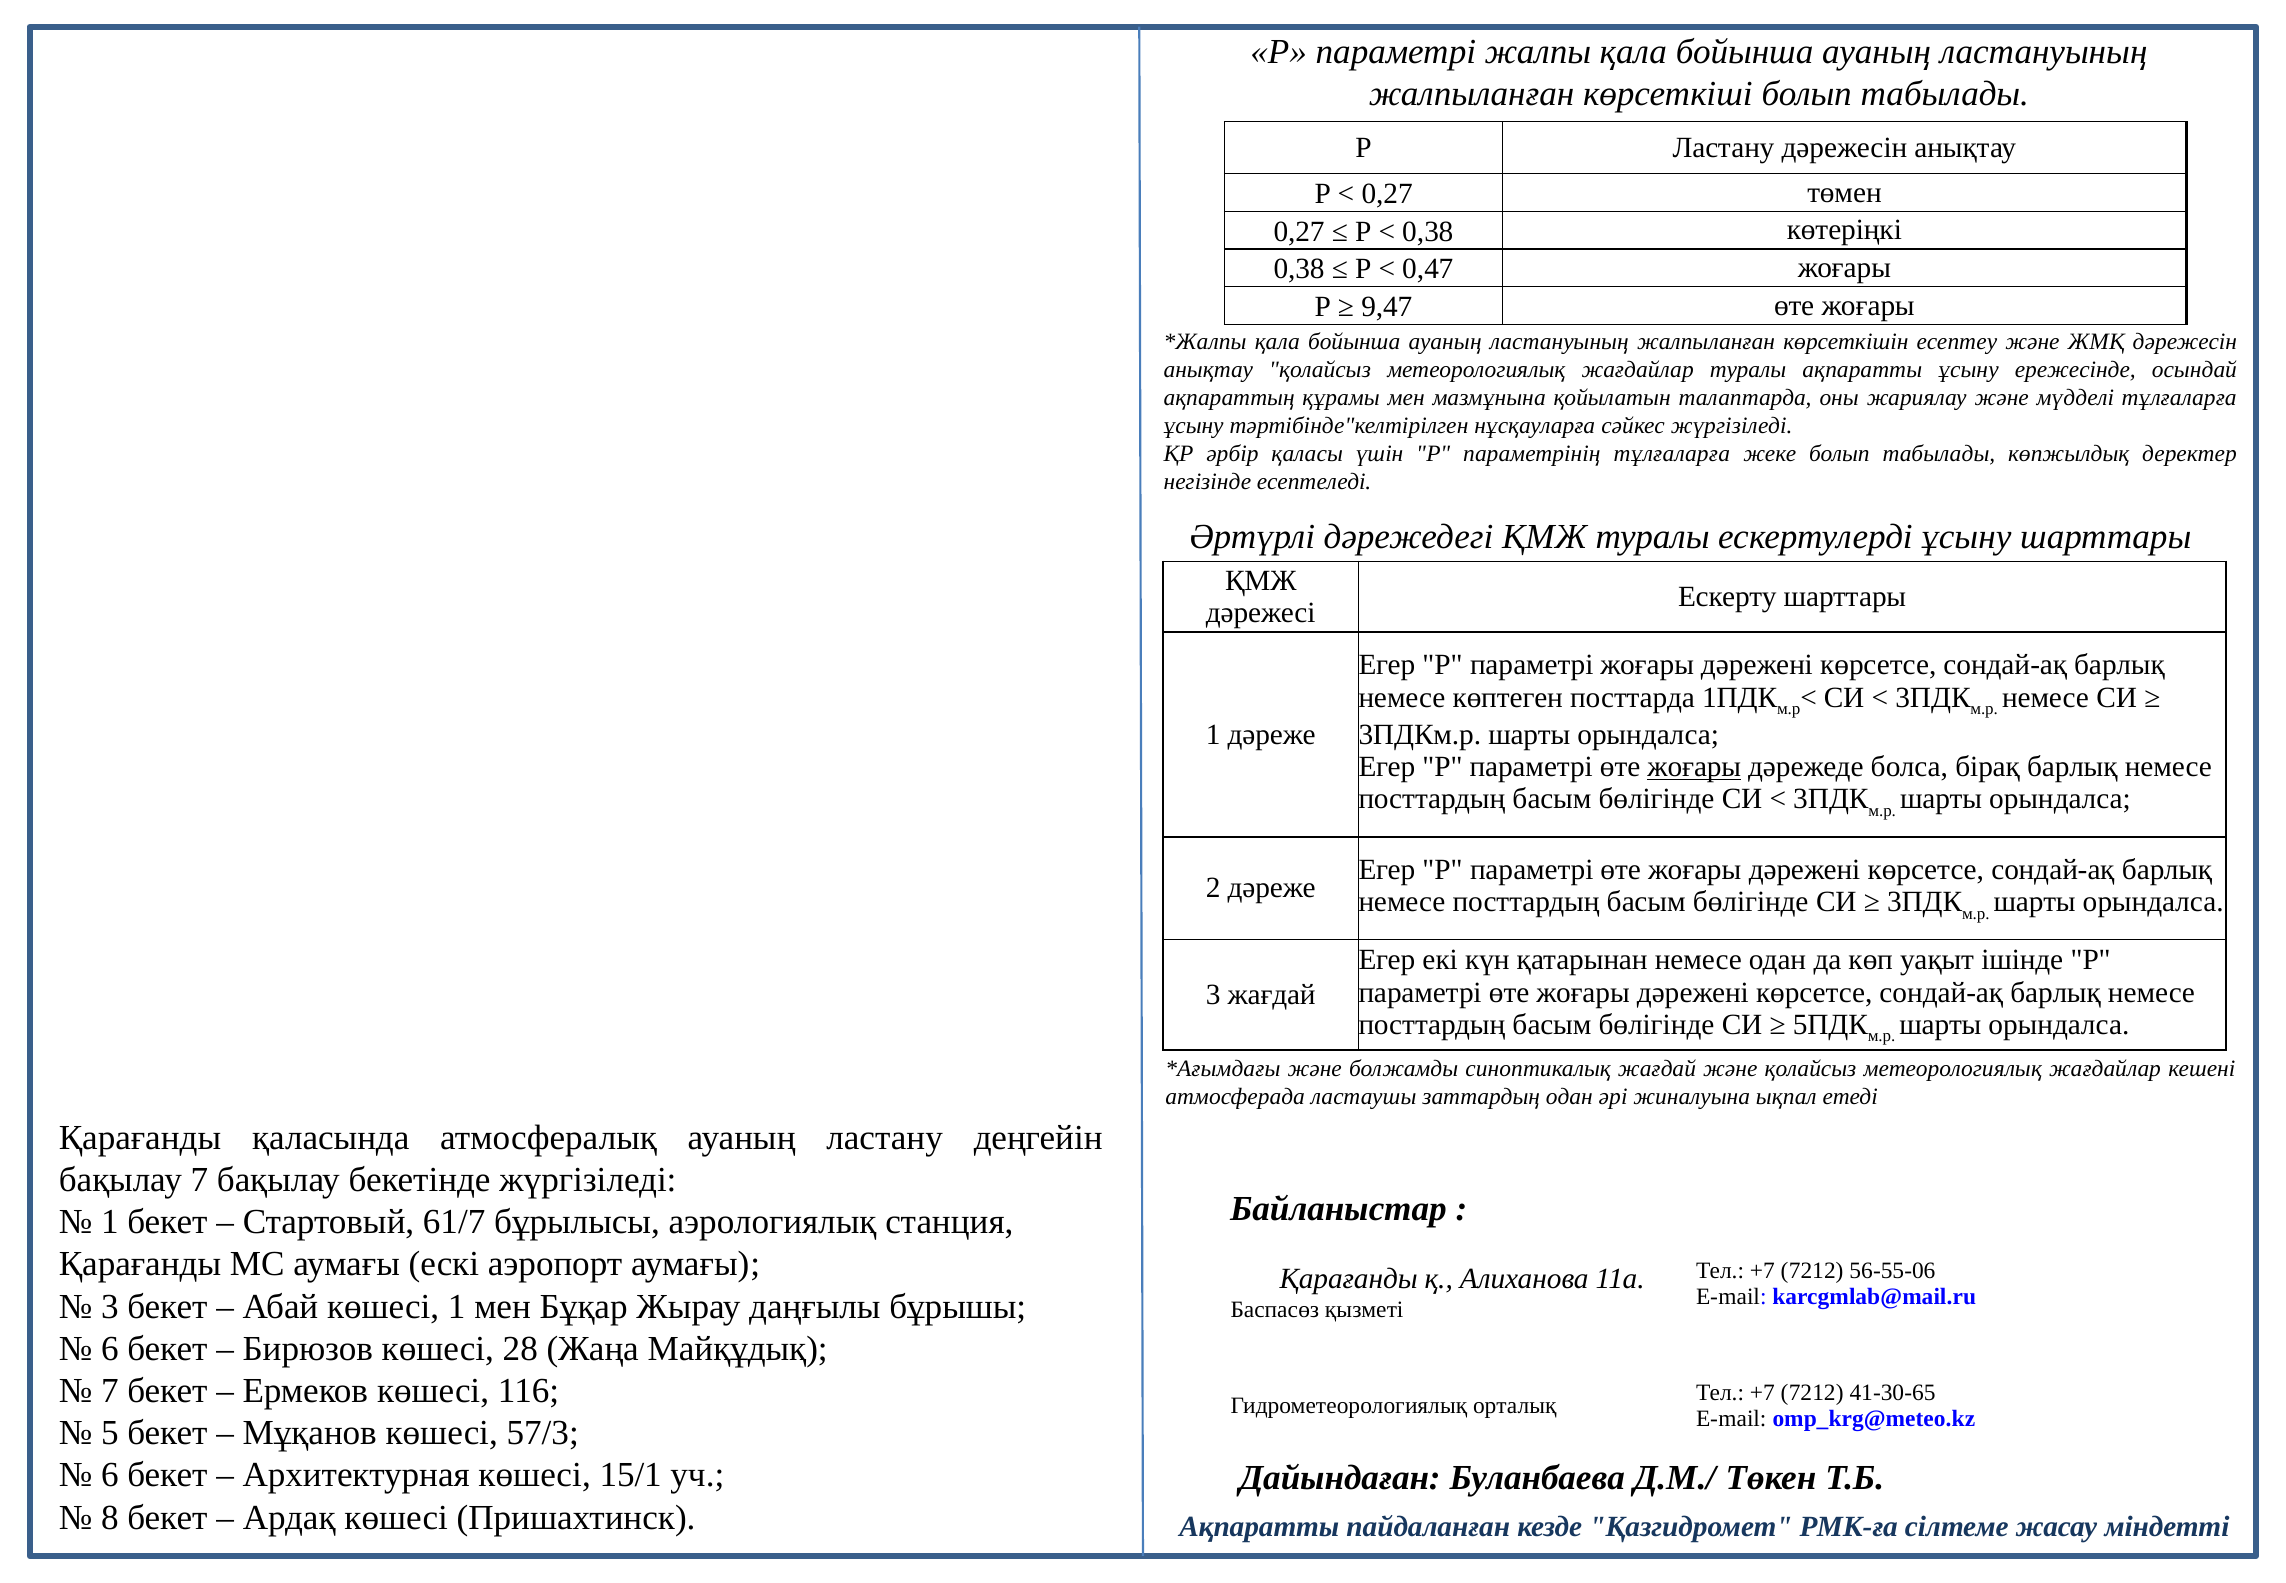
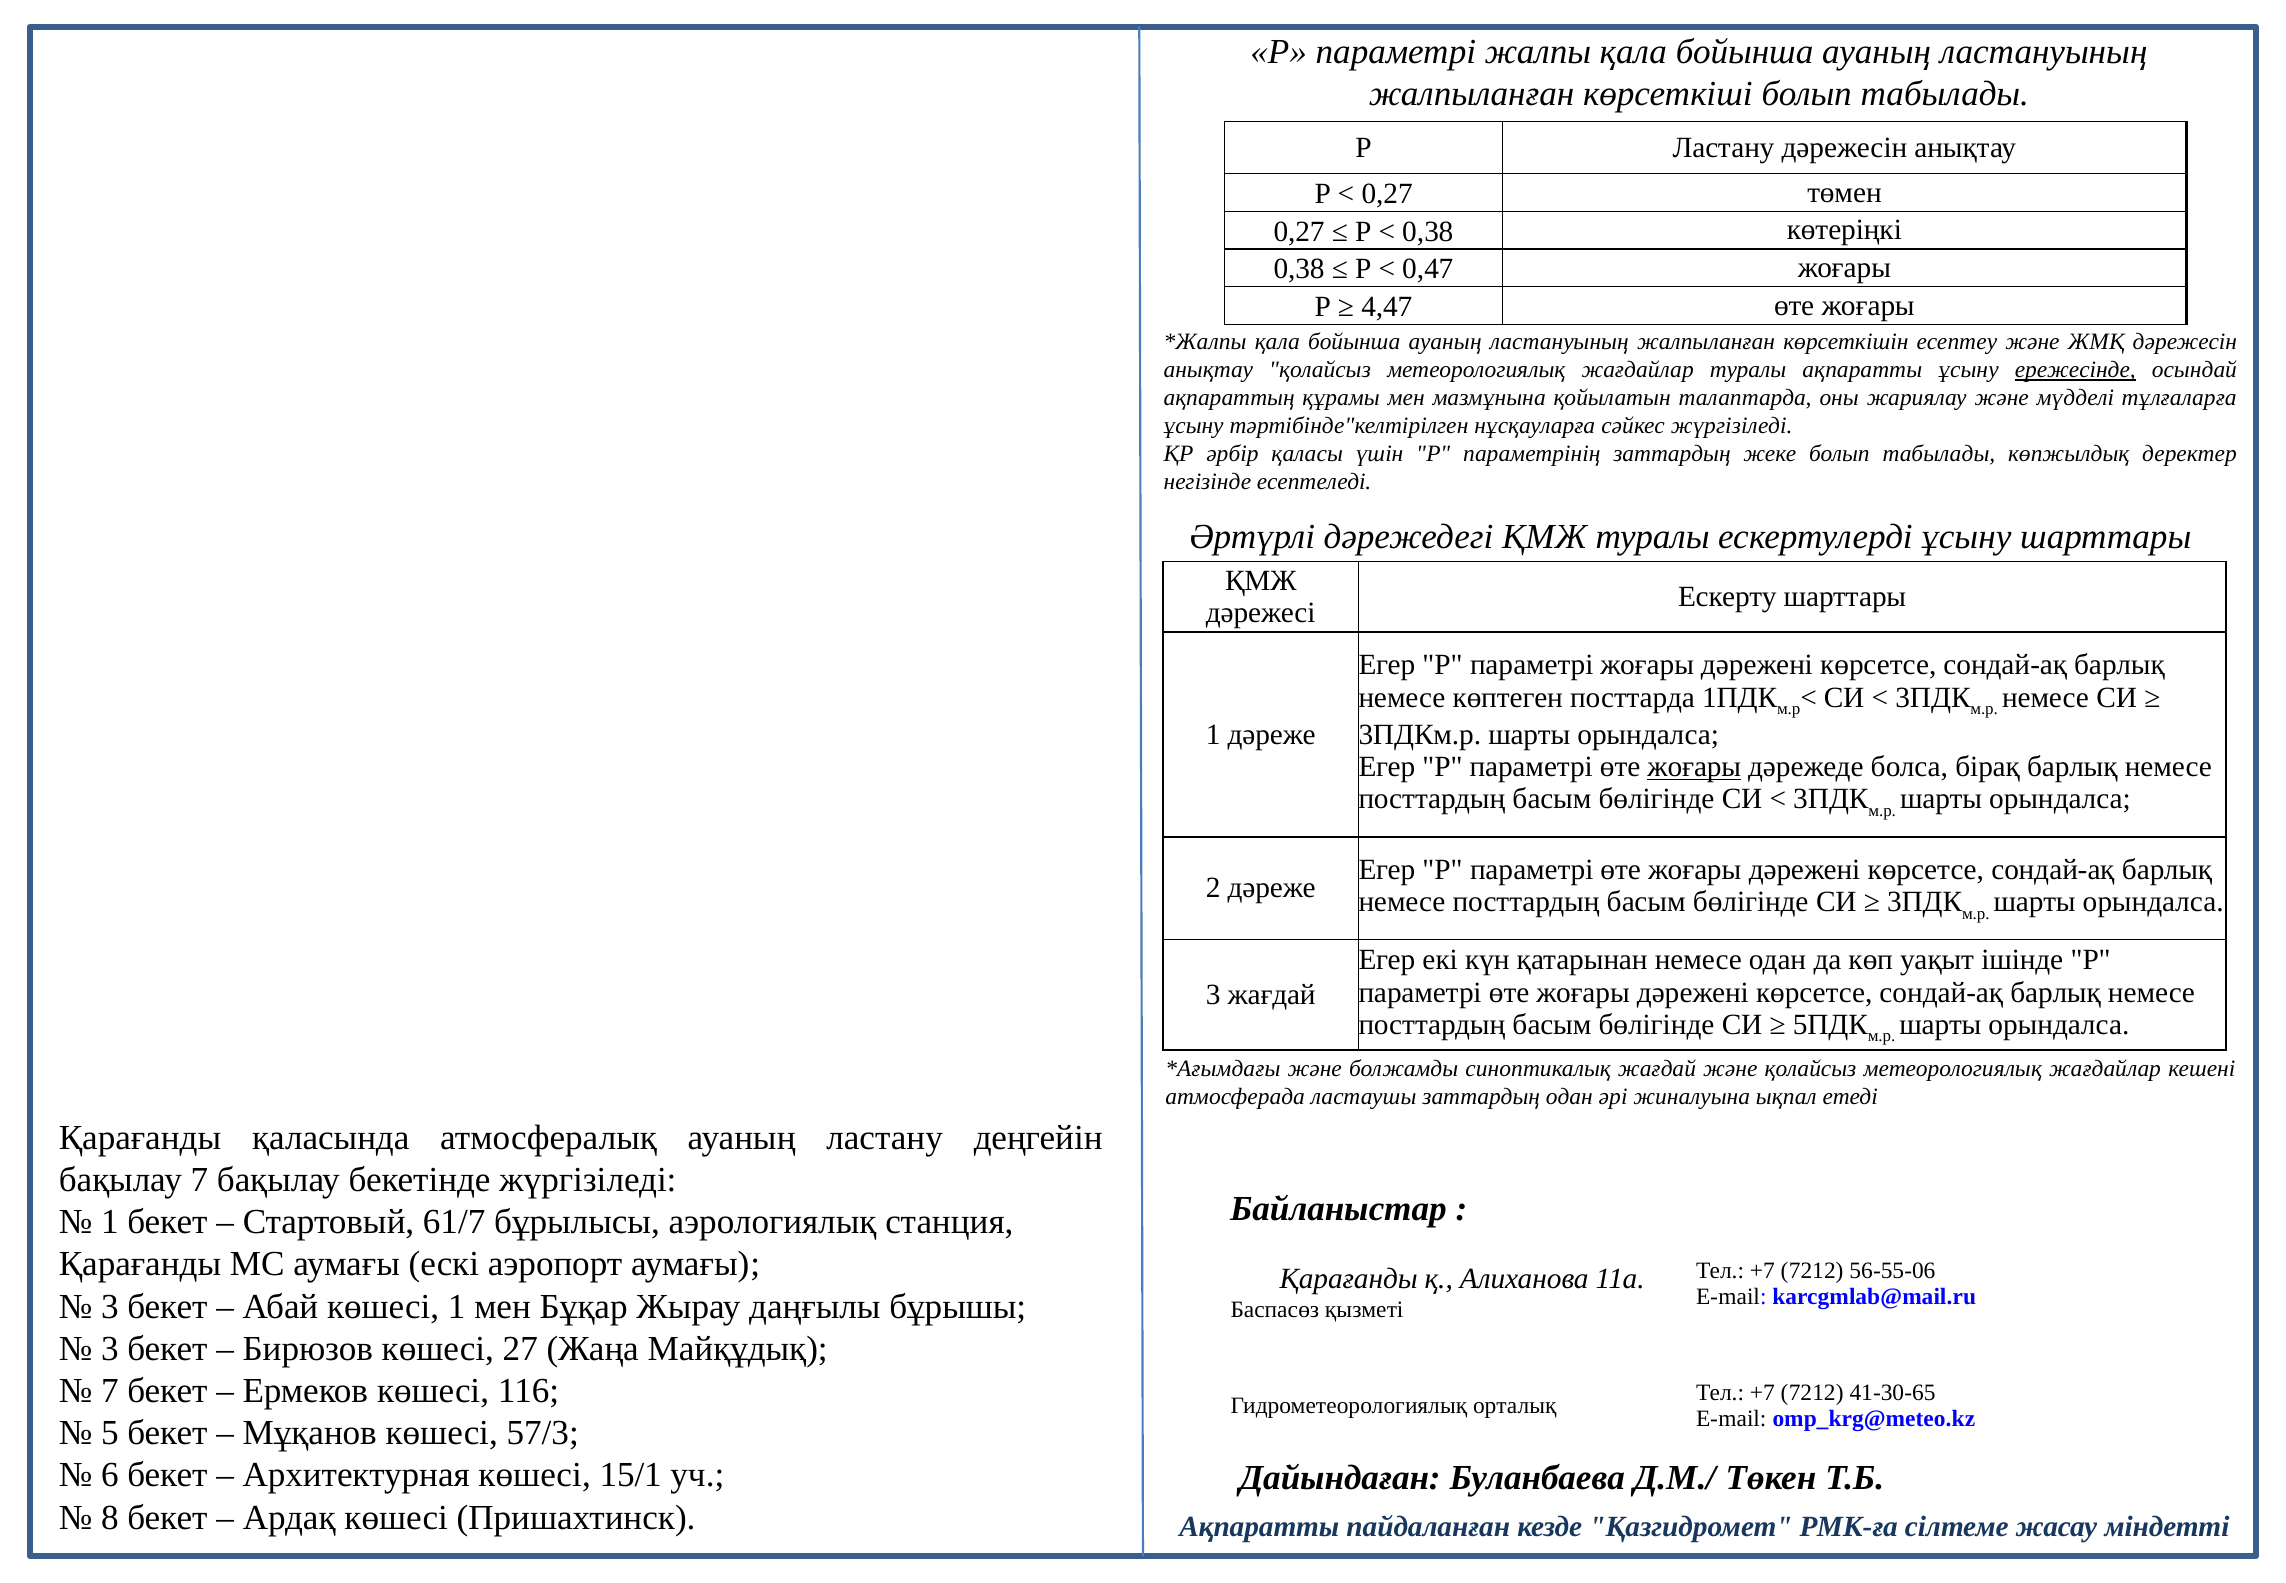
9,47: 9,47 -> 4,47 (1387, 307)
ережесінде underline: none -> present (2075, 370)
параметрінің тұлғаларға: тұлғаларға -> заттардың (1672, 454)
6: 6 -> 3 (110, 1348)
28: 28 -> 27 (520, 1348)
